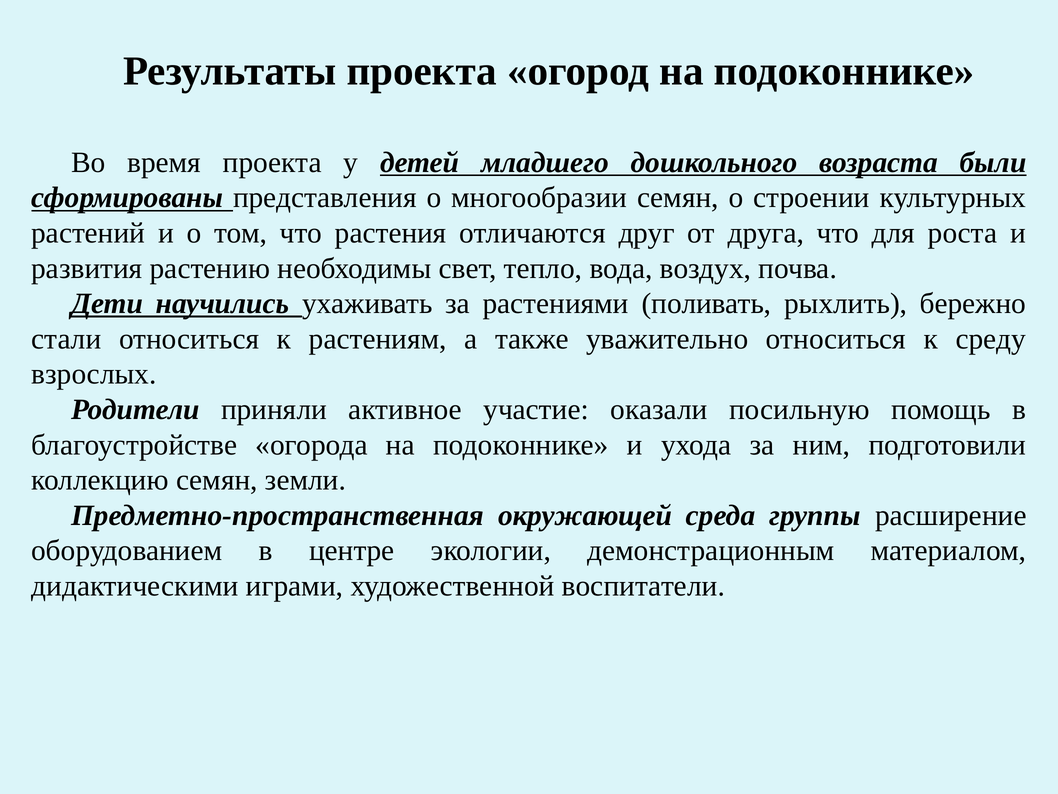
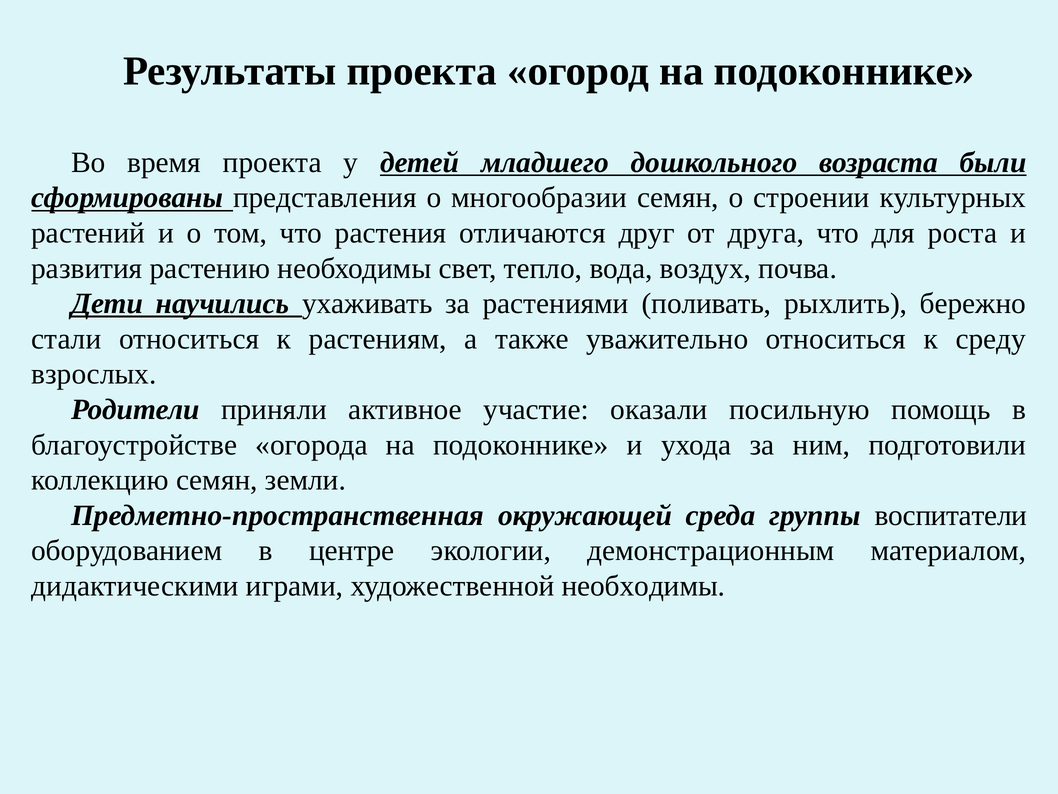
расширение: расширение -> воспитатели (951, 515)
художественной воспитатели: воспитатели -> необходимы (643, 586)
